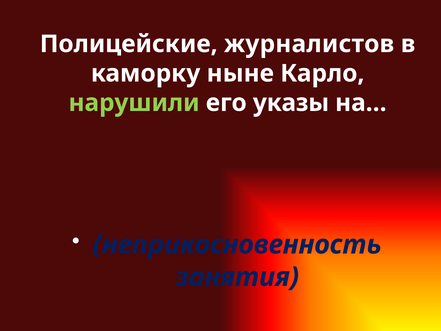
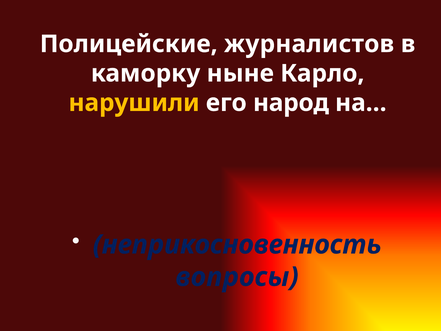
нарушили colour: light green -> yellow (134, 103)
указы: указы -> народ (291, 103)
занятия: занятия -> вопросы (237, 277)
